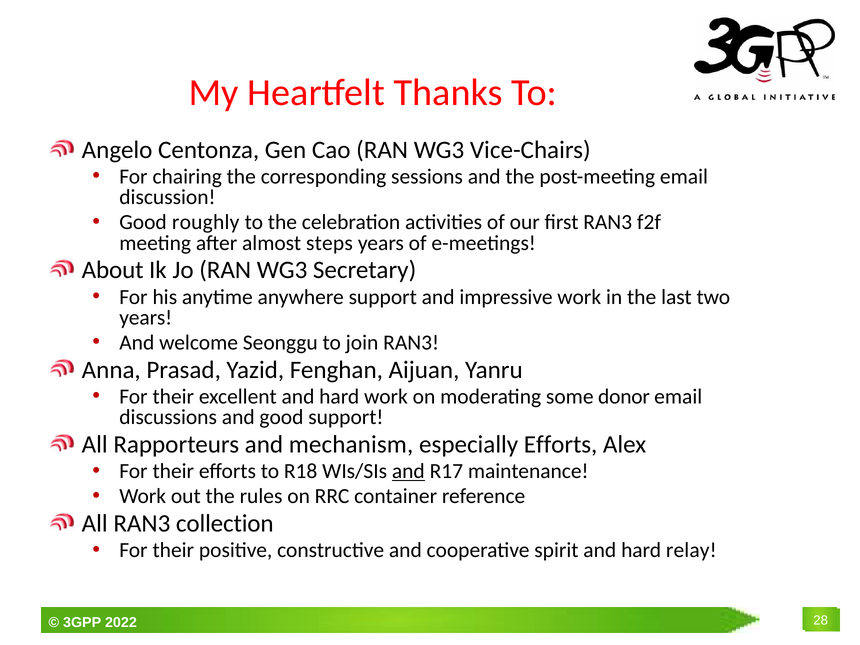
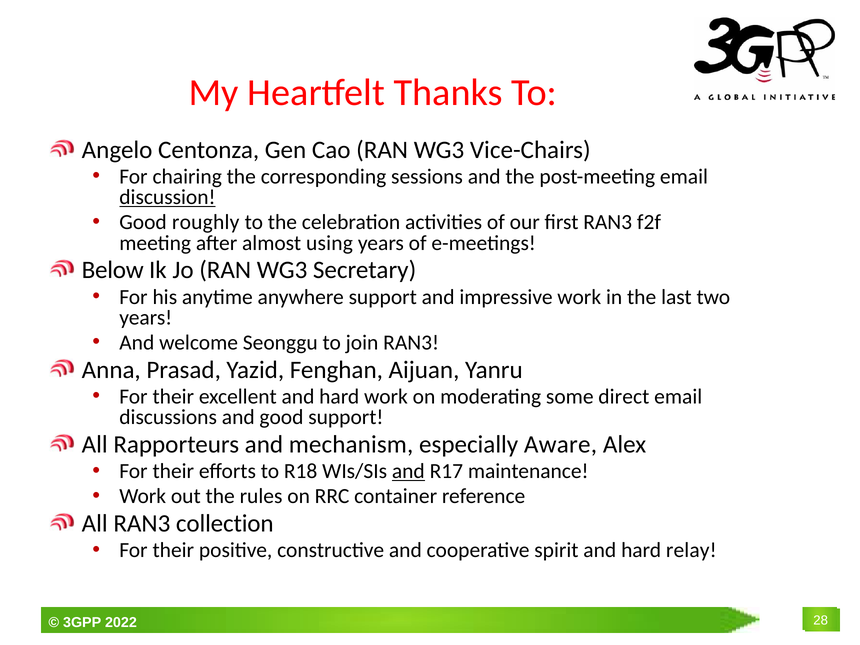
discussion underline: none -> present (167, 197)
steps: steps -> using (329, 243)
About: About -> Below (113, 270)
donor: donor -> direct (624, 397)
especially Efforts: Efforts -> Aware (560, 444)
